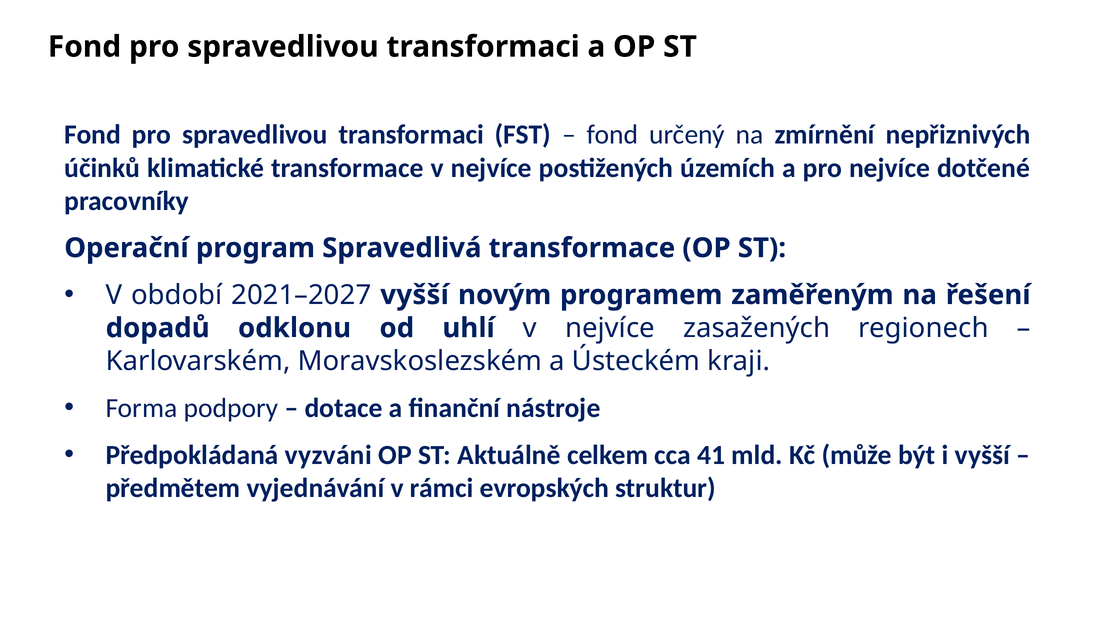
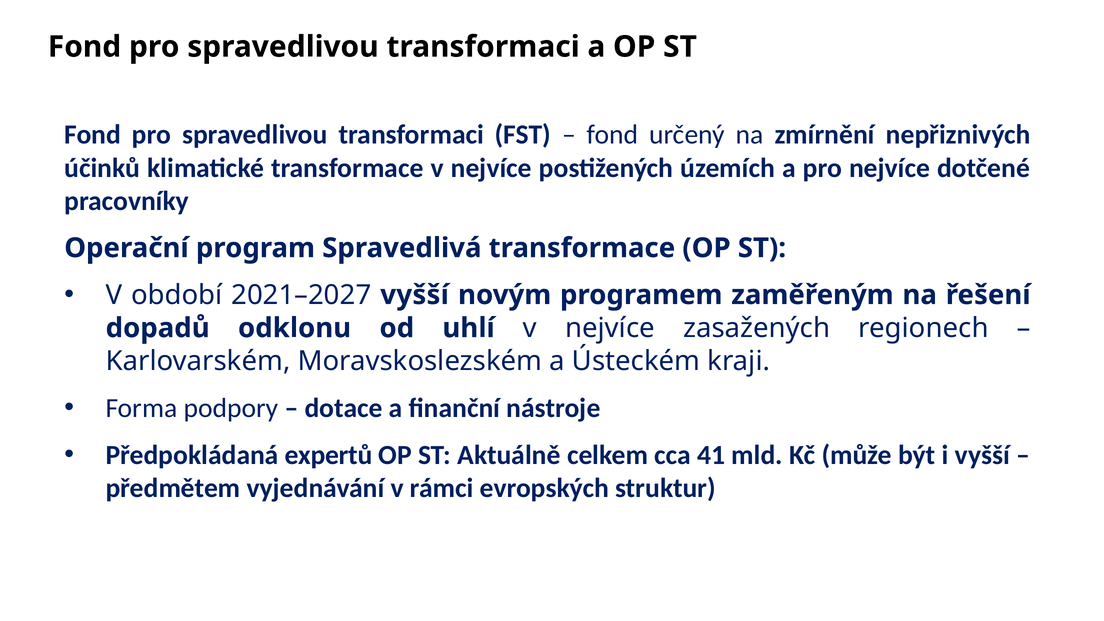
vyzváni: vyzváni -> expertů (329, 455)
